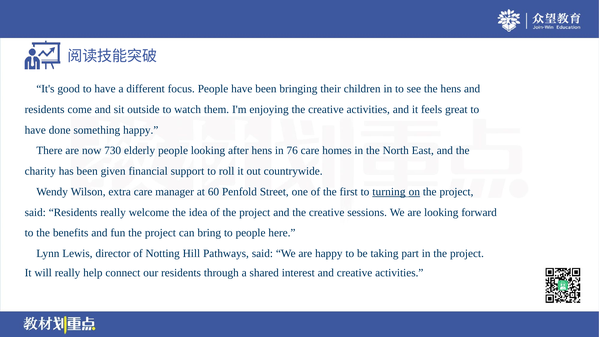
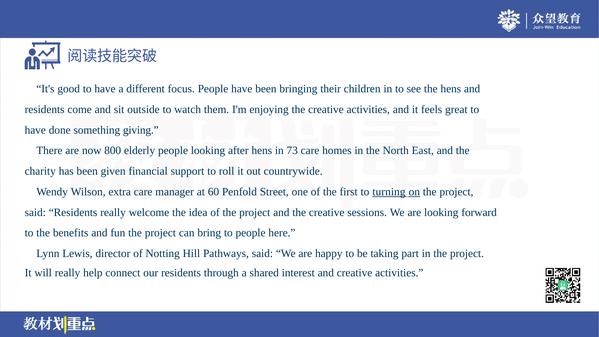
something happy: happy -> giving (141, 130)
730: 730 -> 800 (113, 151)
76: 76 -> 73 (292, 151)
